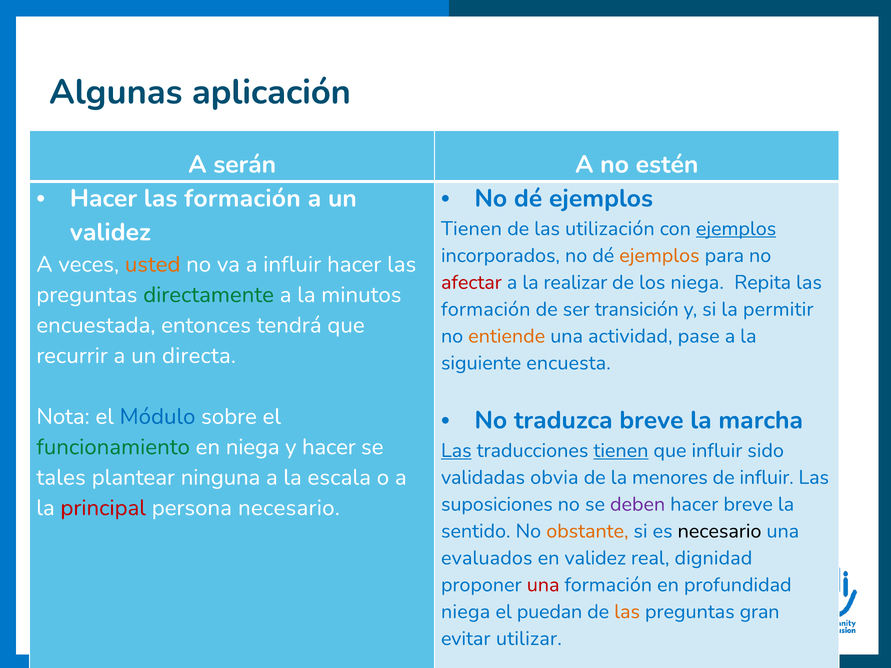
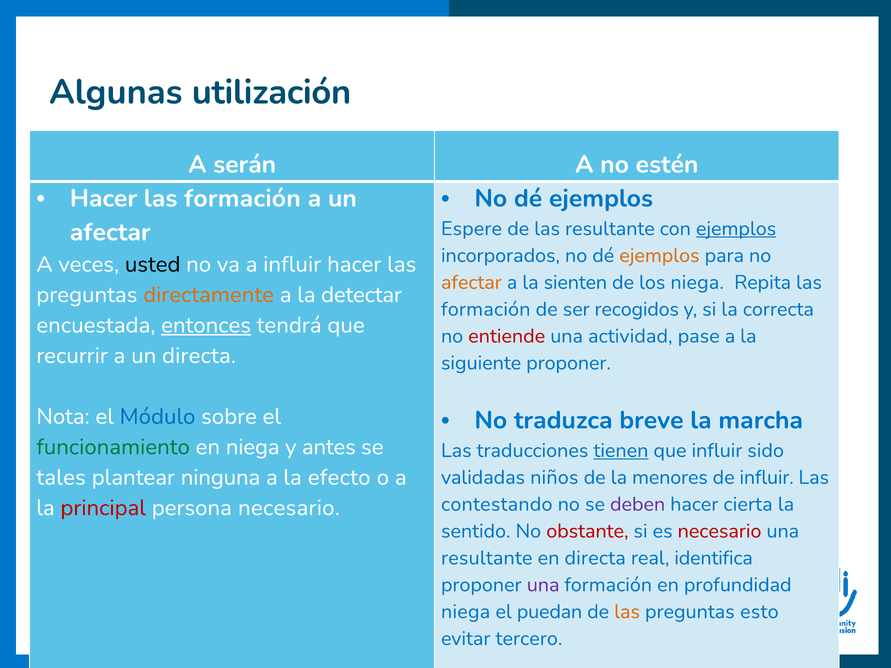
aplicación: aplicación -> utilización (271, 92)
Tienen: Tienen -> Espere (472, 229)
las utilización: utilización -> resultante (610, 229)
validez: validez -> afectar (110, 232)
usted colour: orange -> black (153, 264)
afectar colour: red -> orange (471, 282)
realizar: realizar -> sienten (575, 282)
directamente colour: green -> orange (209, 295)
minutos: minutos -> detectar (361, 295)
transición: transición -> recogidos (637, 309)
permitir: permitir -> correcta (778, 309)
entonces underline: none -> present (206, 325)
entiende colour: orange -> red (507, 336)
siguiente encuesta: encuesta -> proponer (569, 363)
y hacer: hacer -> antes (329, 447)
Las underline: present -> none (456, 451)
escala: escala -> efecto (339, 478)
obvia: obvia -> niños (554, 477)
suposiciones: suposiciones -> contestando (497, 504)
hacer breve: breve -> cierta (748, 504)
obstante colour: orange -> red (587, 531)
necesario colour: black -> red (720, 531)
evaluados: evaluados -> resultante (487, 558)
en validez: validez -> directa (595, 558)
dignidad: dignidad -> identifica (714, 558)
una colour: red -> purple (543, 585)
gran: gran -> esto (759, 612)
utilizar: utilizar -> tercero (529, 639)
